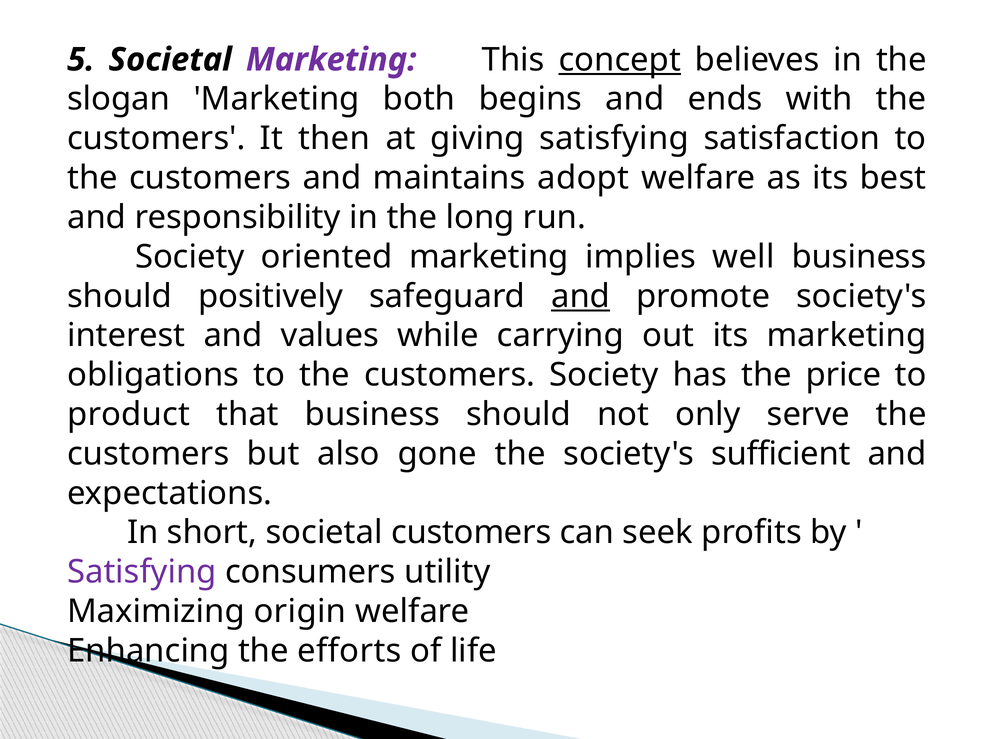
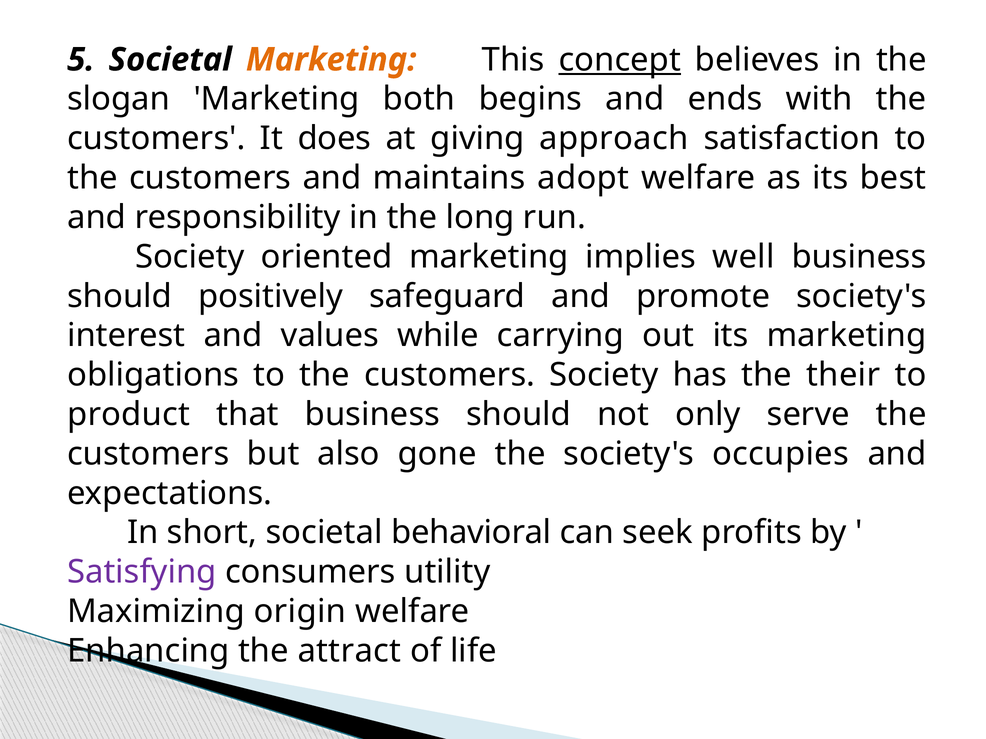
Marketing colour: purple -> orange (331, 60)
then: then -> does (334, 139)
giving satisfying: satisfying -> approach (614, 139)
and underline: present -> none (581, 296)
price: price -> their (843, 375)
sufficient: sufficient -> occupies (781, 454)
societal customers: customers -> behavioral (471, 533)
efforts: efforts -> attract (349, 651)
